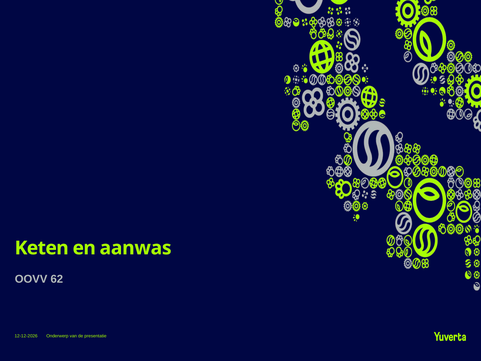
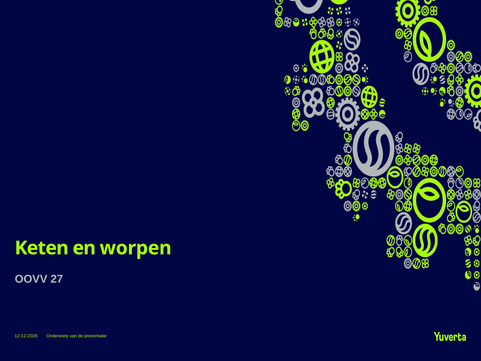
aanwas: aanwas -> worpen (136, 248)
62: 62 -> 27 (57, 279)
